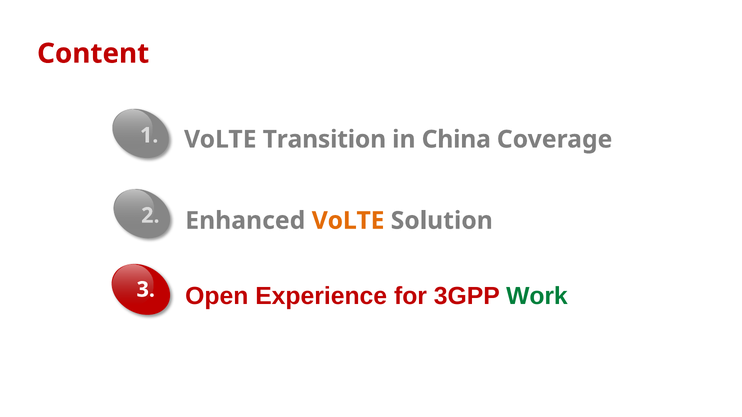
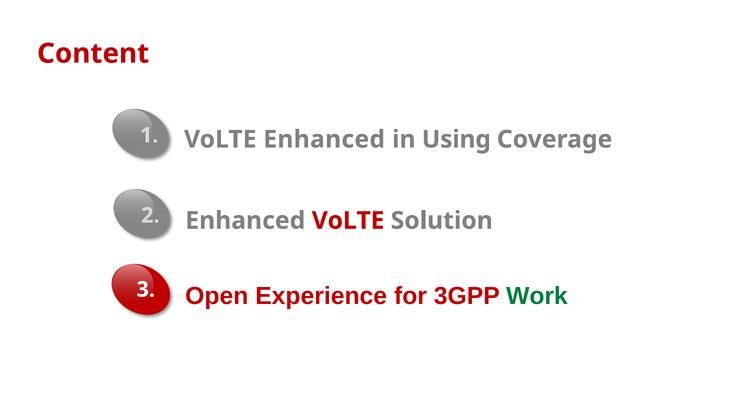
VoLTE Transition: Transition -> Enhanced (324, 139)
China: China -> Using (456, 139)
VoLTE colour: orange -> red (348, 221)
